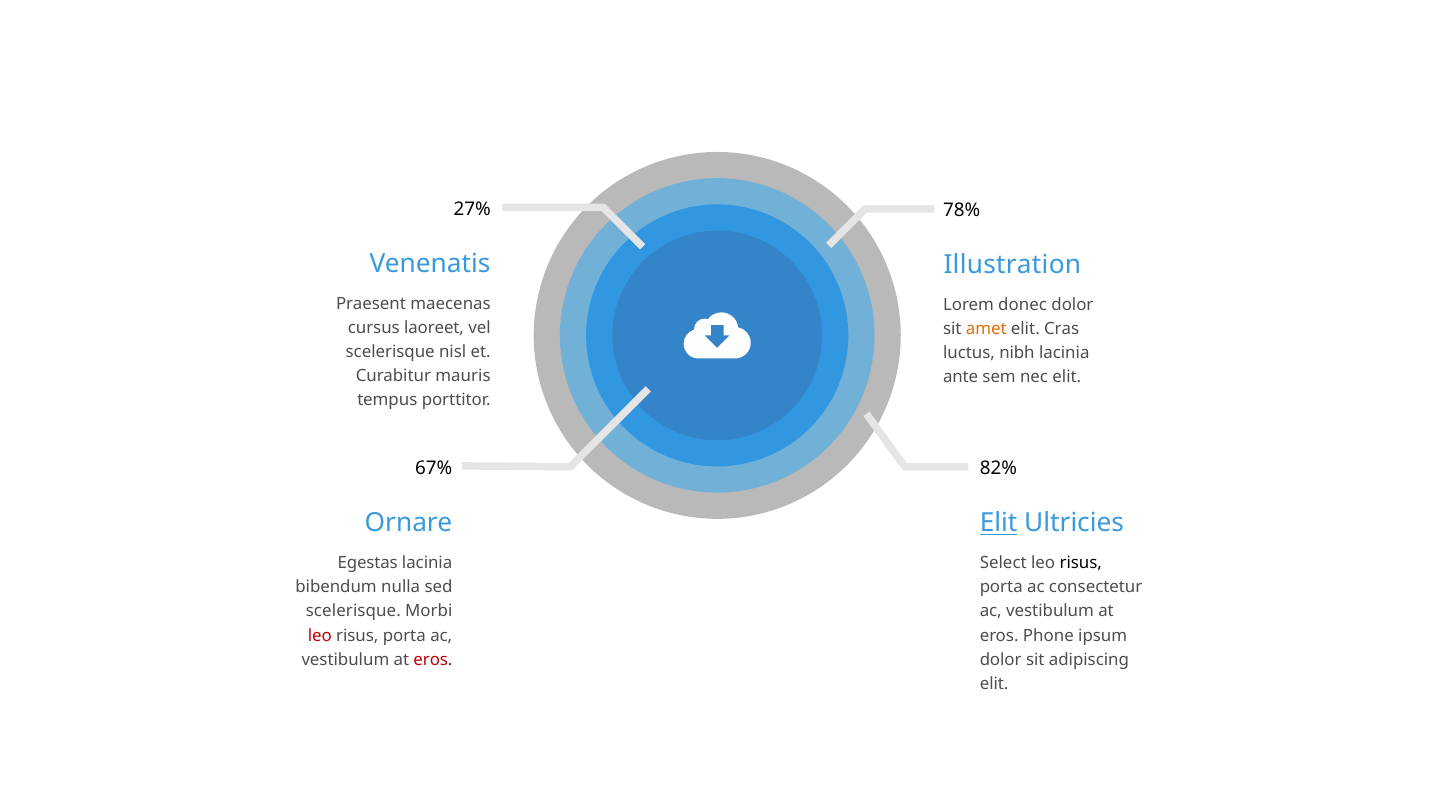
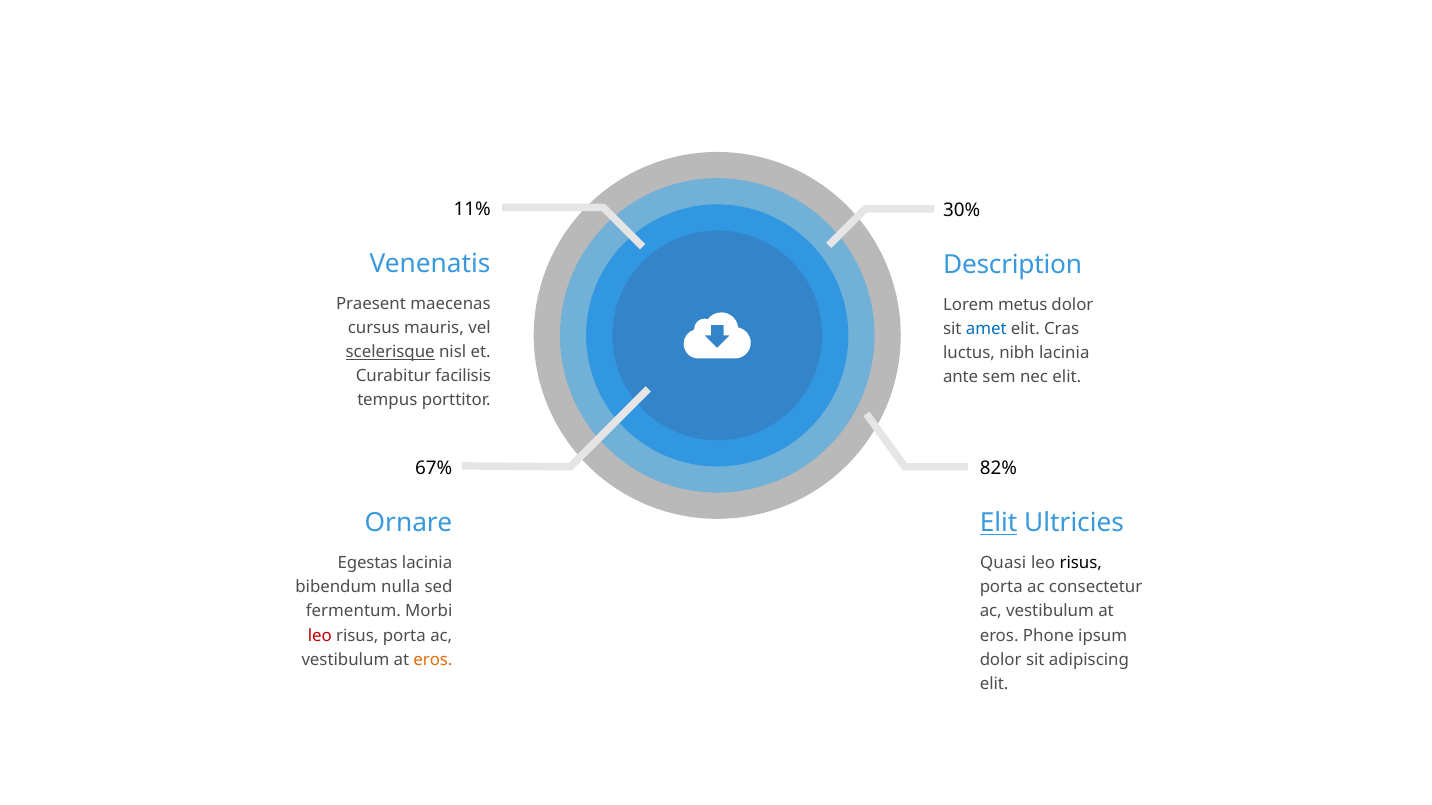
27%: 27% -> 11% (472, 209)
78%: 78% -> 30% (962, 210)
Illustration: Illustration -> Description (1013, 265)
donec: donec -> metus (1023, 305)
laoreet: laoreet -> mauris (434, 328)
amet colour: orange -> blue (986, 329)
scelerisque underline: none -> present (390, 352)
mauris: mauris -> facilisis (463, 376)
Select: Select -> Quasi (1003, 563)
scelerisque: scelerisque -> fermentum (353, 612)
eros colour: red -> orange (433, 660)
